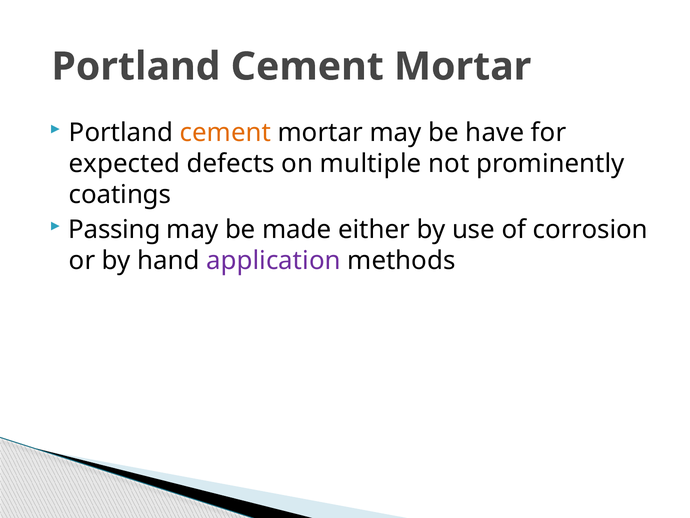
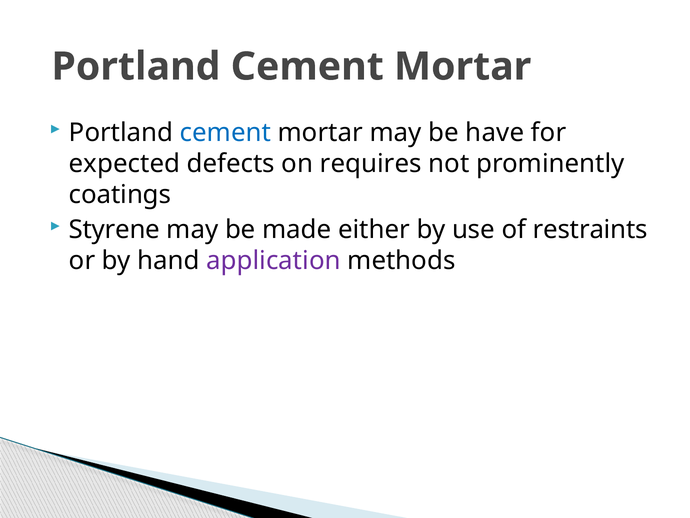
cement colour: orange -> blue (226, 133)
multiple: multiple -> requires (371, 164)
Passing: Passing -> Styrene (114, 230)
corrosion: corrosion -> restraints (590, 230)
